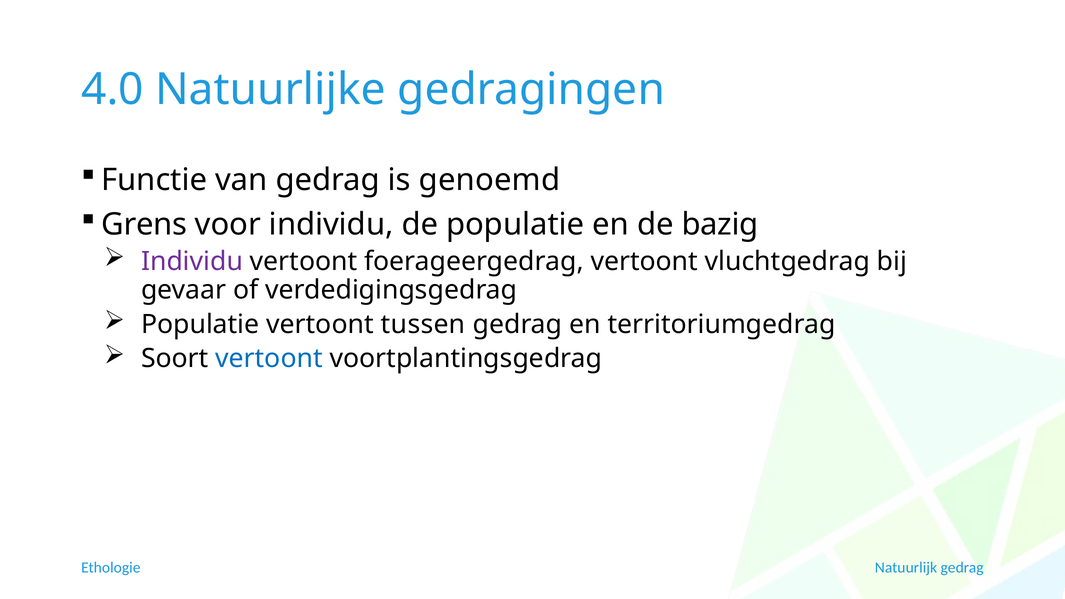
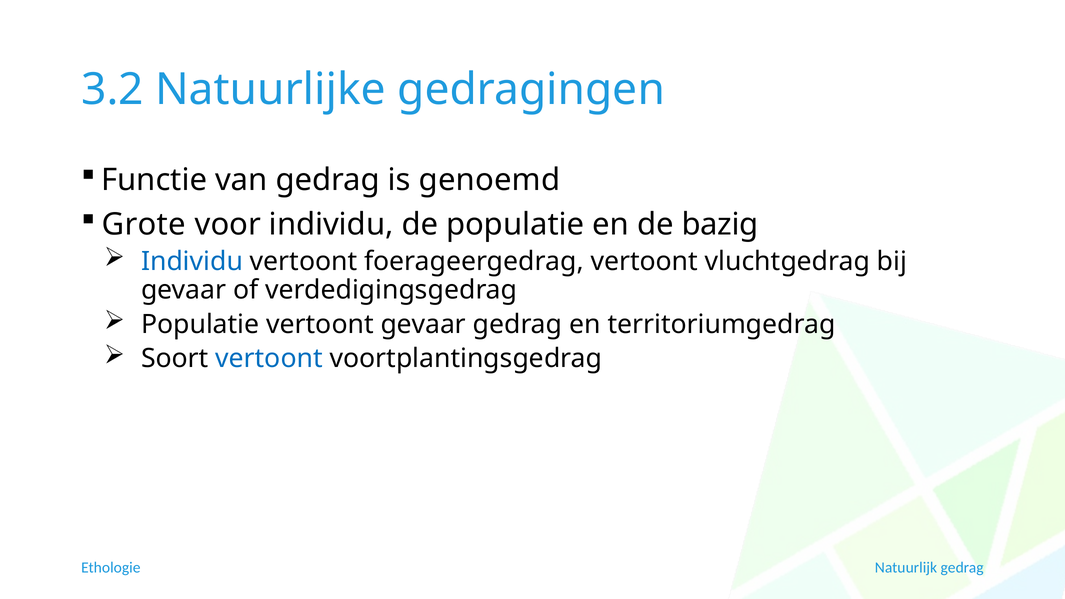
4.0: 4.0 -> 3.2 (112, 89)
Grens: Grens -> Grote (144, 225)
Individu colour: purple -> blue (192, 261)
vertoont tussen: tussen -> gevaar (423, 324)
